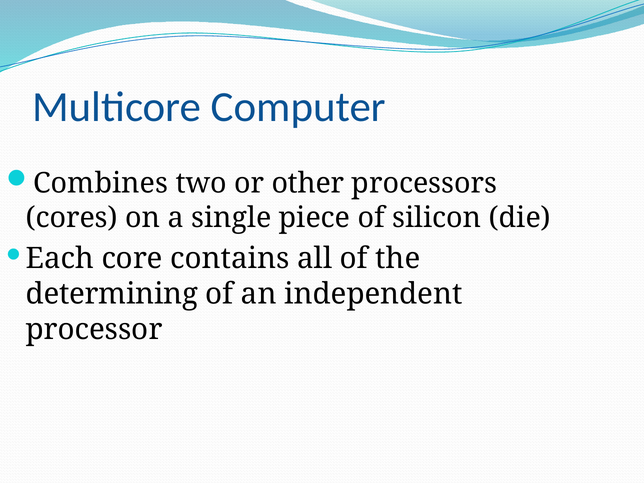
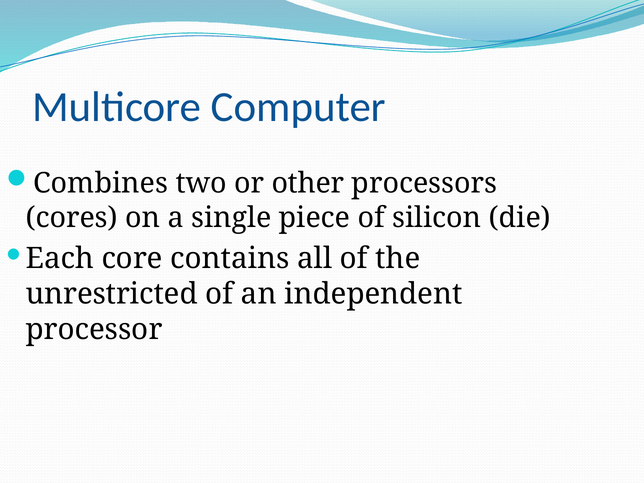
determining: determining -> unrestricted (112, 294)
